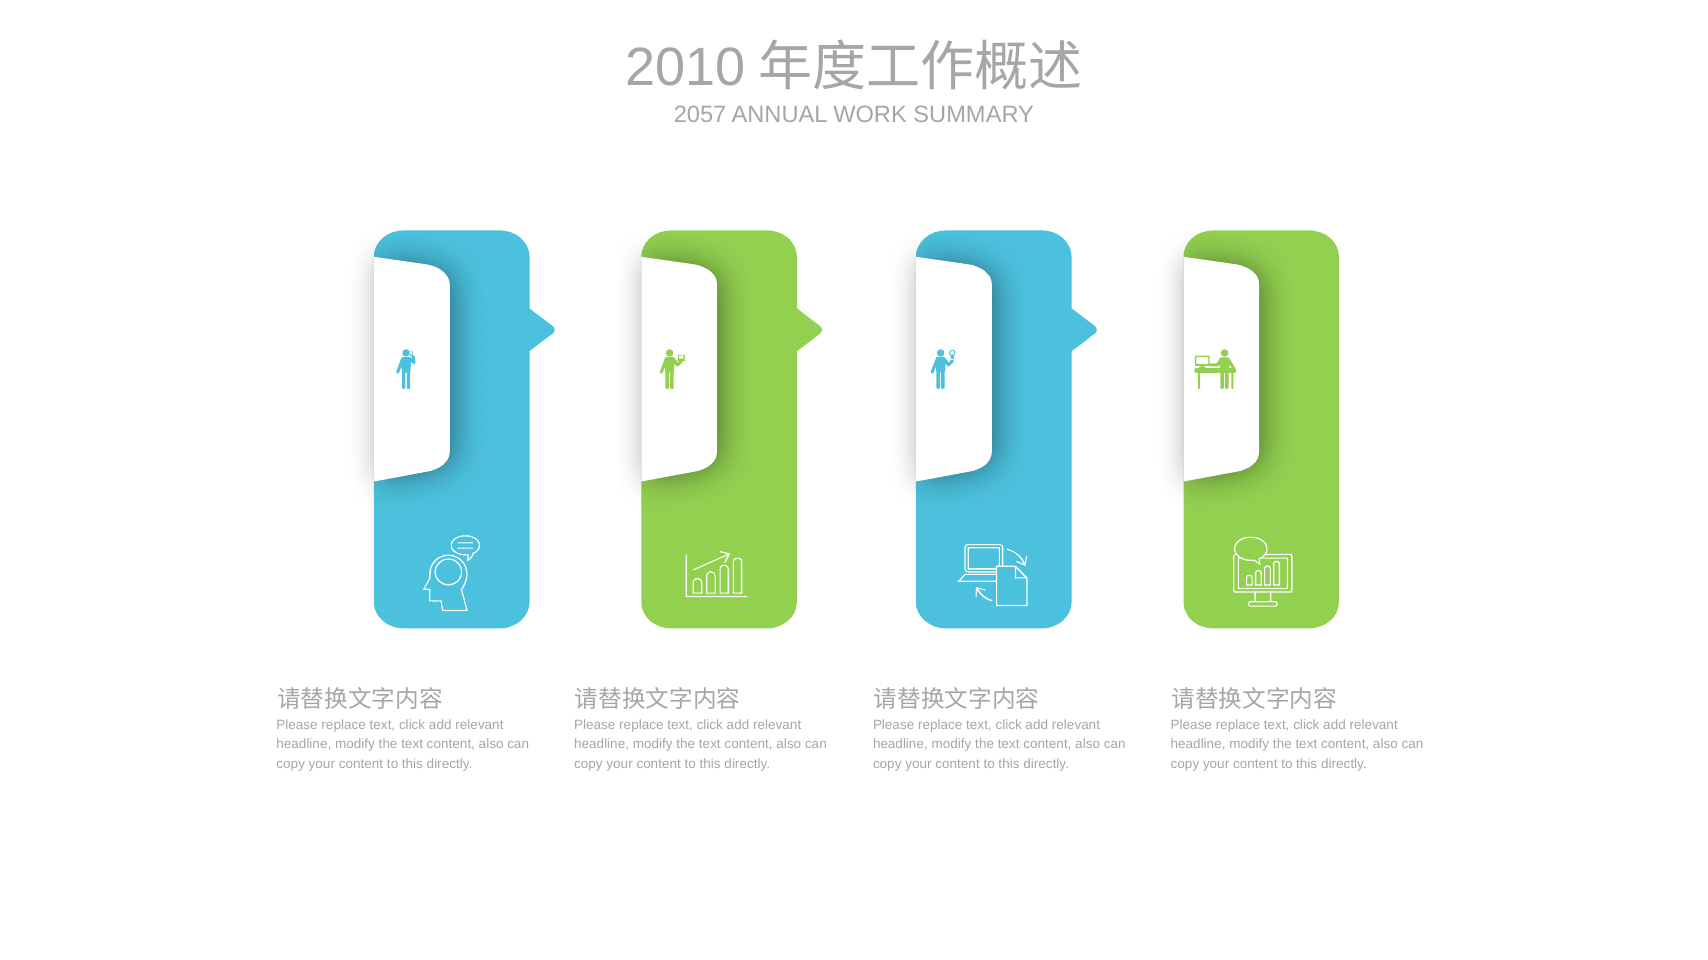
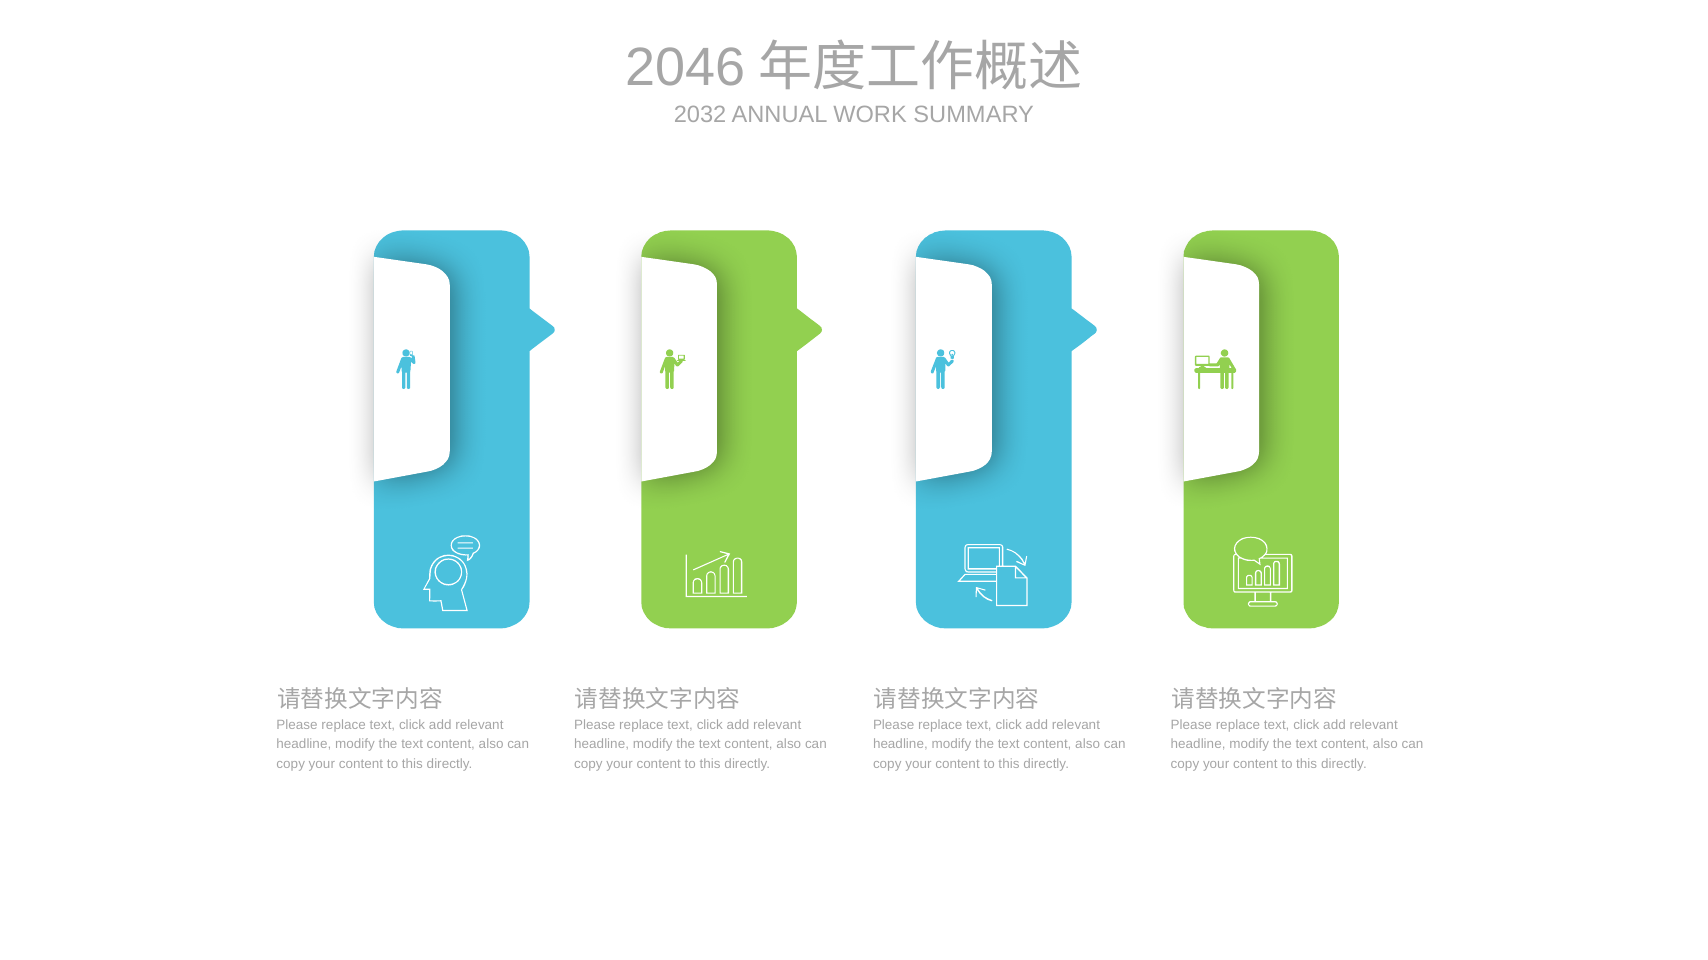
2010: 2010 -> 2046 (685, 67)
2057: 2057 -> 2032 (700, 115)
